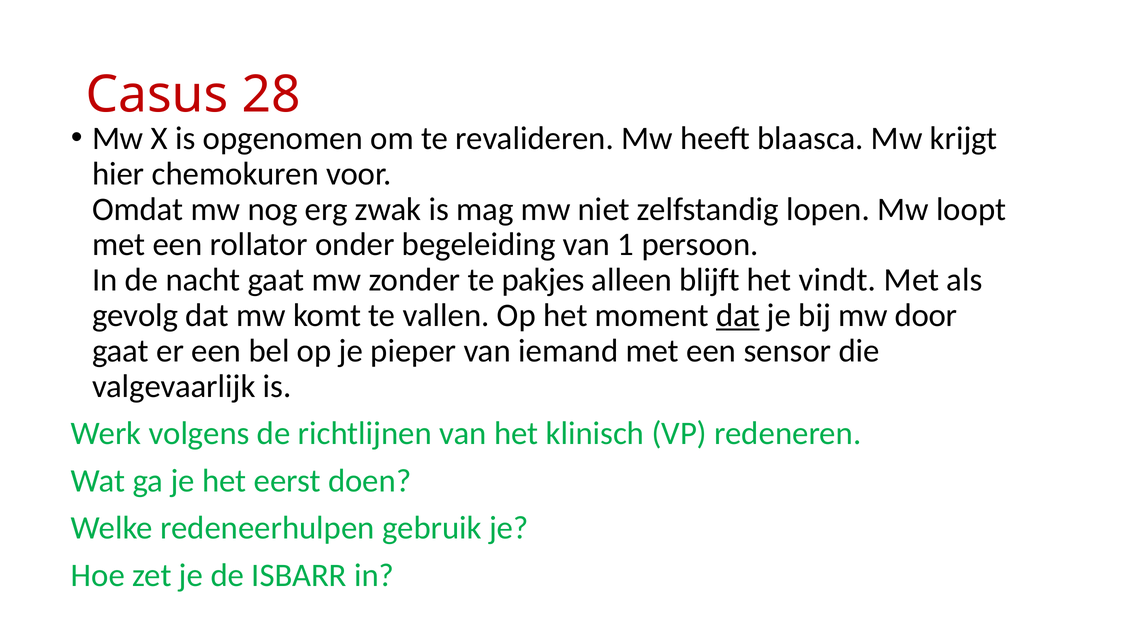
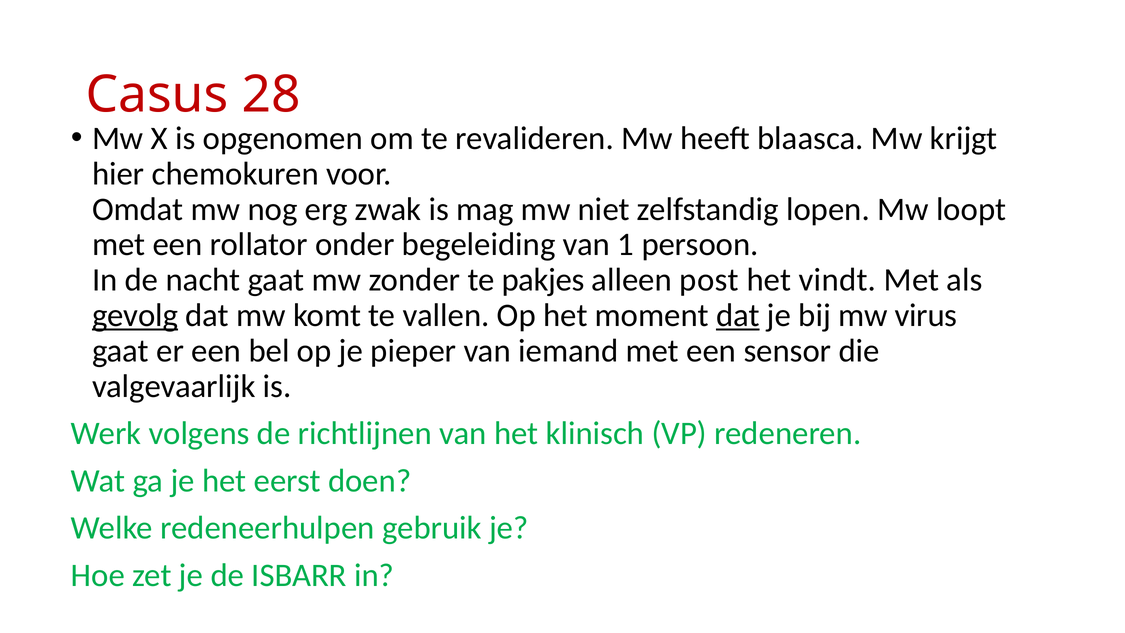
blijft: blijft -> post (709, 280)
gevolg underline: none -> present (135, 315)
door: door -> virus (926, 315)
